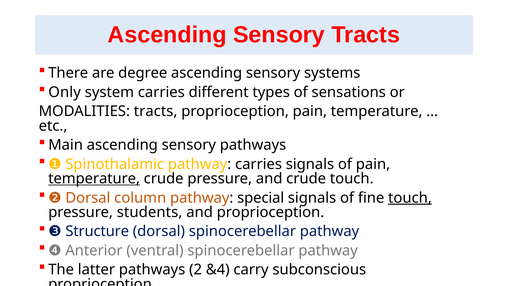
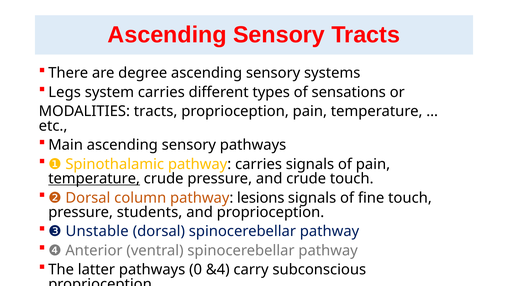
Only: Only -> Legs (65, 92)
special: special -> lesions (261, 198)
touch underline: present -> none (410, 198)
Structure: Structure -> Unstable (97, 231)
2: 2 -> 0 (196, 270)
